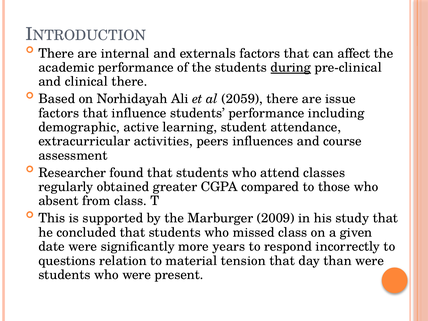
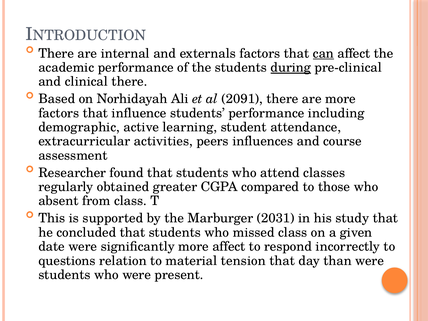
can underline: none -> present (323, 53)
2059: 2059 -> 2091 (242, 99)
are issue: issue -> more (340, 99)
2009: 2009 -> 2031 (276, 218)
more years: years -> affect (229, 247)
